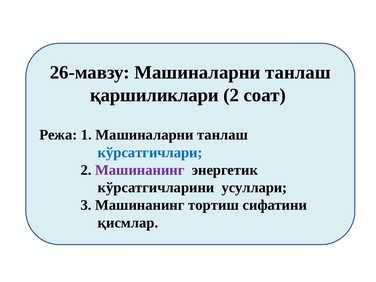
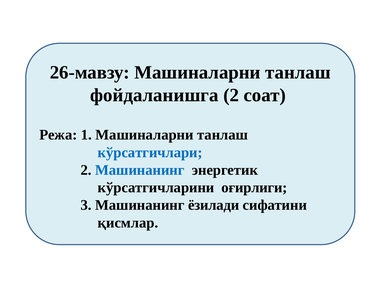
қаршиликлари: қаршиликлари -> фойдаланишга (154, 95)
Машинанинг colour: purple -> blue (140, 170)
усуллари: усуллари -> оғирлиги (254, 188)
тортиш: тортиш -> ёзилади (214, 205)
